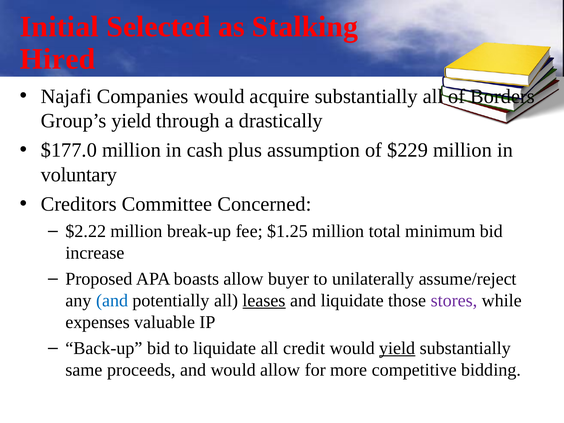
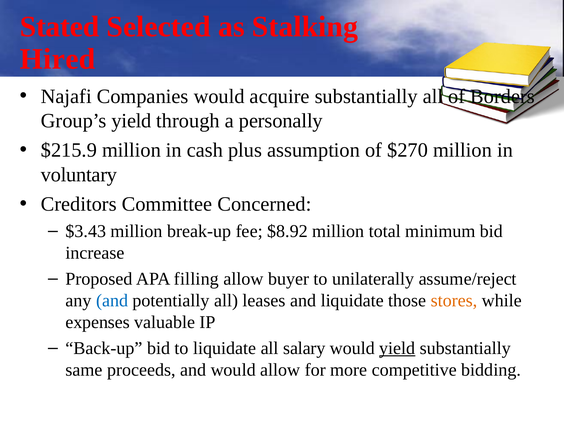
Initial: Initial -> Stated (60, 27)
drastically: drastically -> personally (281, 121)
$177.0: $177.0 -> $215.9 (69, 150)
$229: $229 -> $270 (408, 150)
$2.22: $2.22 -> $3.43 (86, 231)
$1.25: $1.25 -> $8.92 (287, 231)
boasts: boasts -> filling (196, 279)
leases underline: present -> none (264, 301)
stores colour: purple -> orange (454, 301)
credit: credit -> salary (304, 348)
